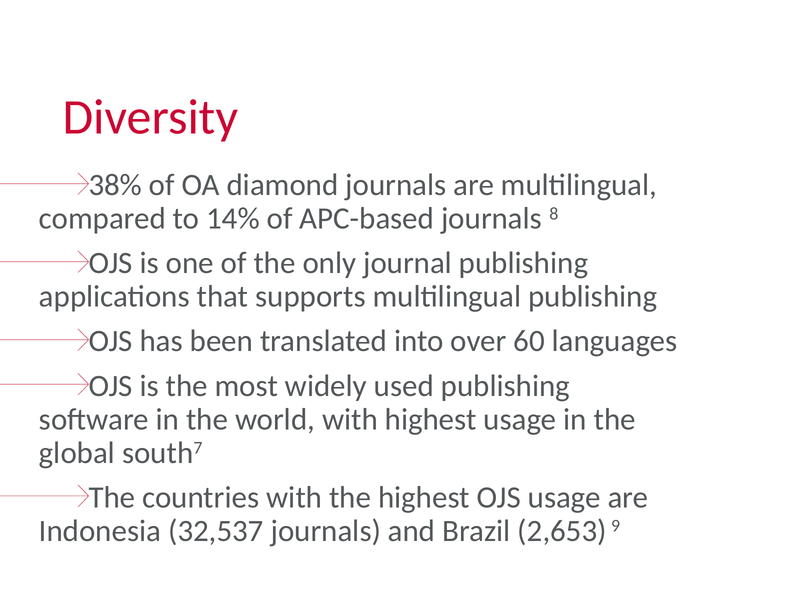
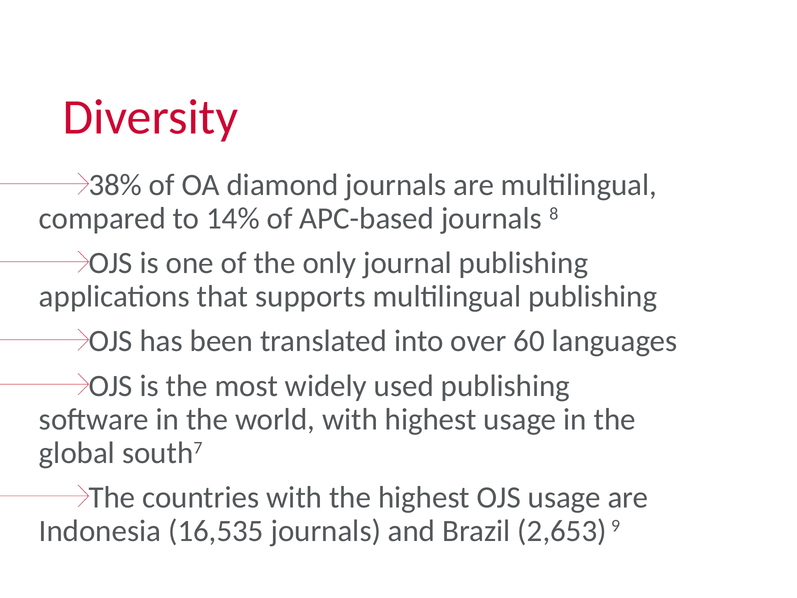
32,537: 32,537 -> 16,535 (216, 531)
